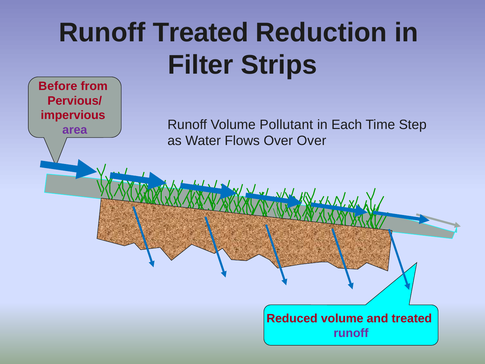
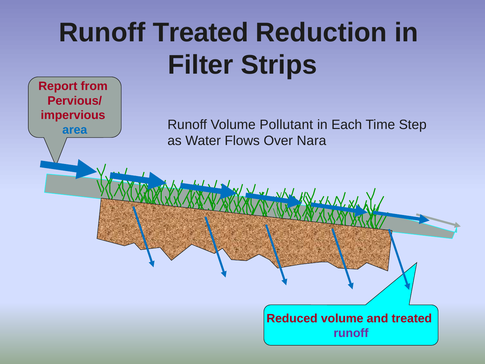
Before: Before -> Report (58, 86)
area colour: purple -> blue (75, 130)
Over Over: Over -> Nara (312, 141)
